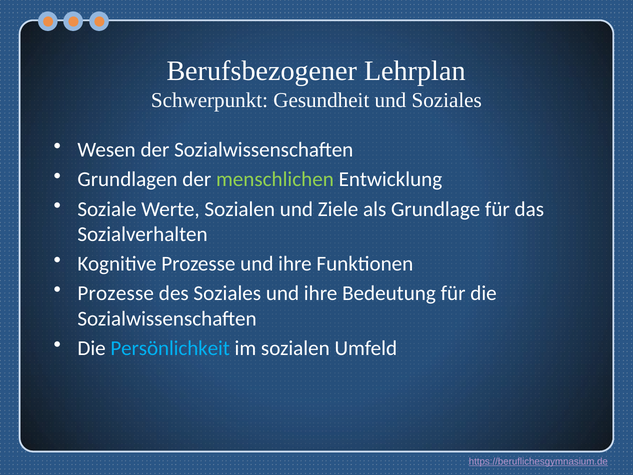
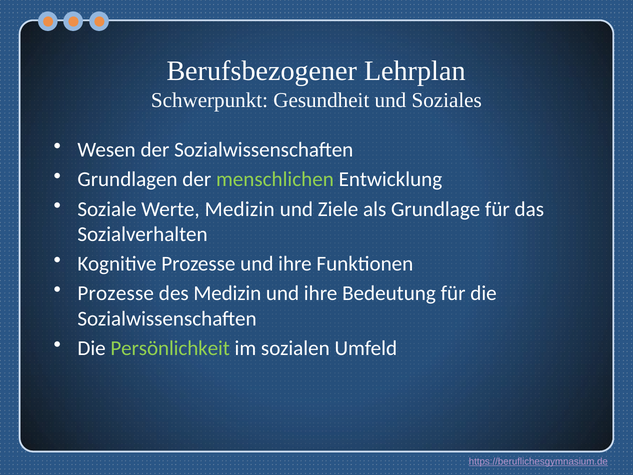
Werte Sozialen: Sozialen -> Medizin (240, 209)
des Soziales: Soziales -> Medizin (227, 293)
Persönlichkeit colour: light blue -> light green (170, 348)
